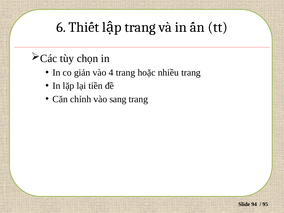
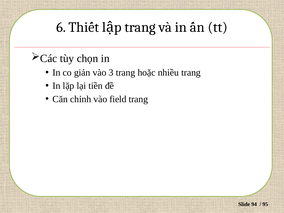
4: 4 -> 3 (111, 73)
sang: sang -> field (118, 99)
